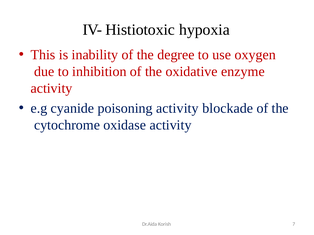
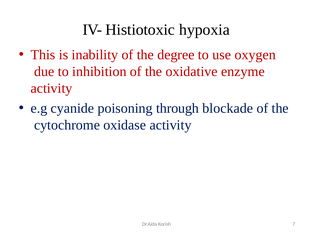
poisoning activity: activity -> through (178, 109)
